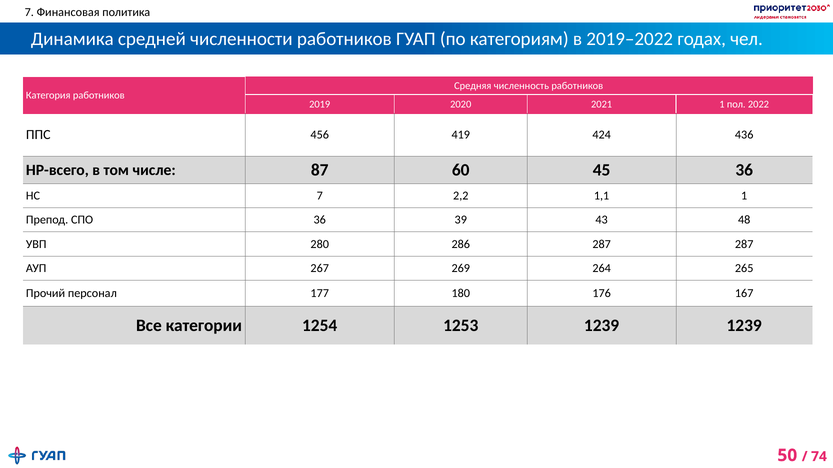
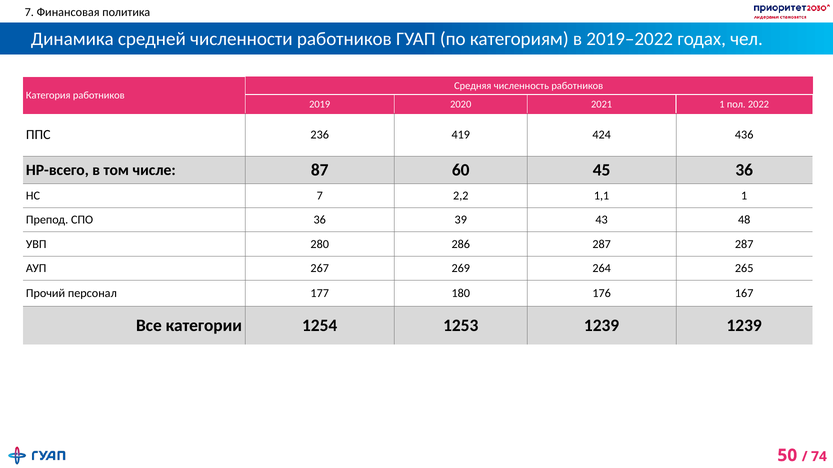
456: 456 -> 236 (320, 135)
